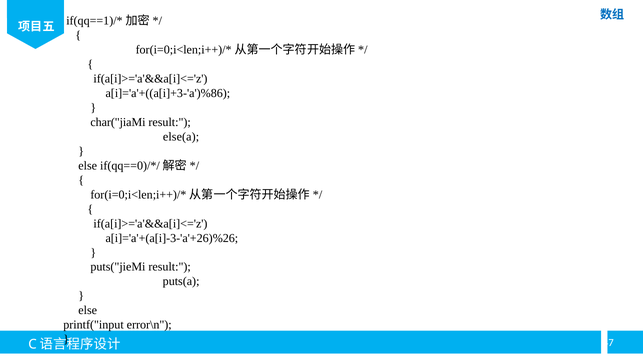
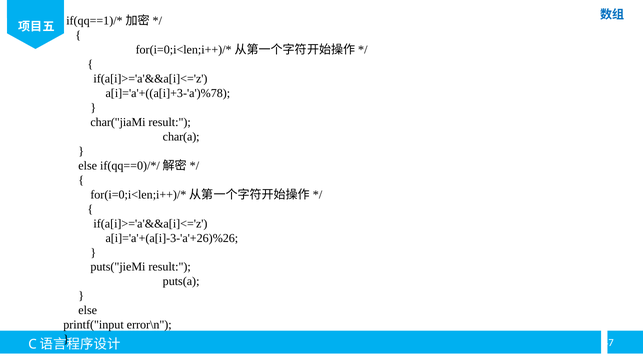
a[i]='a'+((a[i]+3-'a')%86: a[i]='a'+((a[i]+3-'a')%86 -> a[i]='a'+((a[i]+3-'a')%78 (168, 93)
else(a: else(a -> char(a (181, 137)
